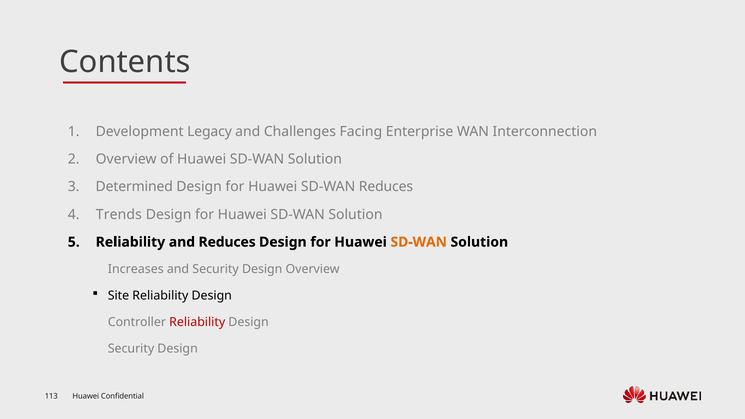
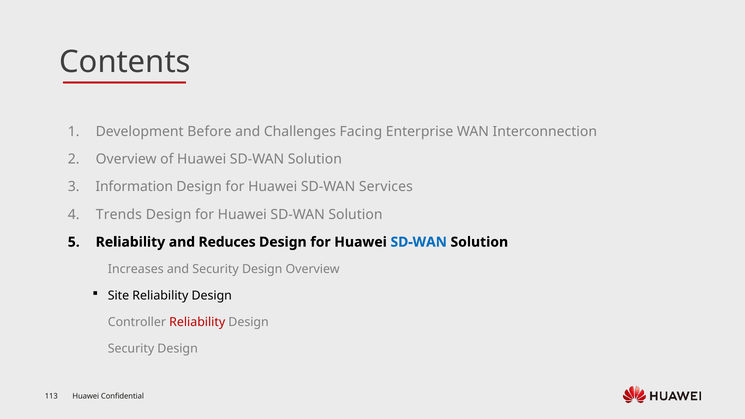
Legacy: Legacy -> Before (209, 132)
Determined: Determined -> Information (134, 187)
SD-WAN Reduces: Reduces -> Services (386, 187)
SD-WAN colour: orange -> blue (419, 242)
